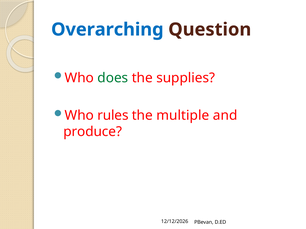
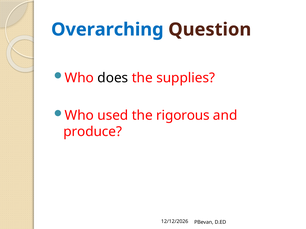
does colour: green -> black (113, 78)
rules: rules -> used (113, 116)
multiple: multiple -> rigorous (183, 116)
